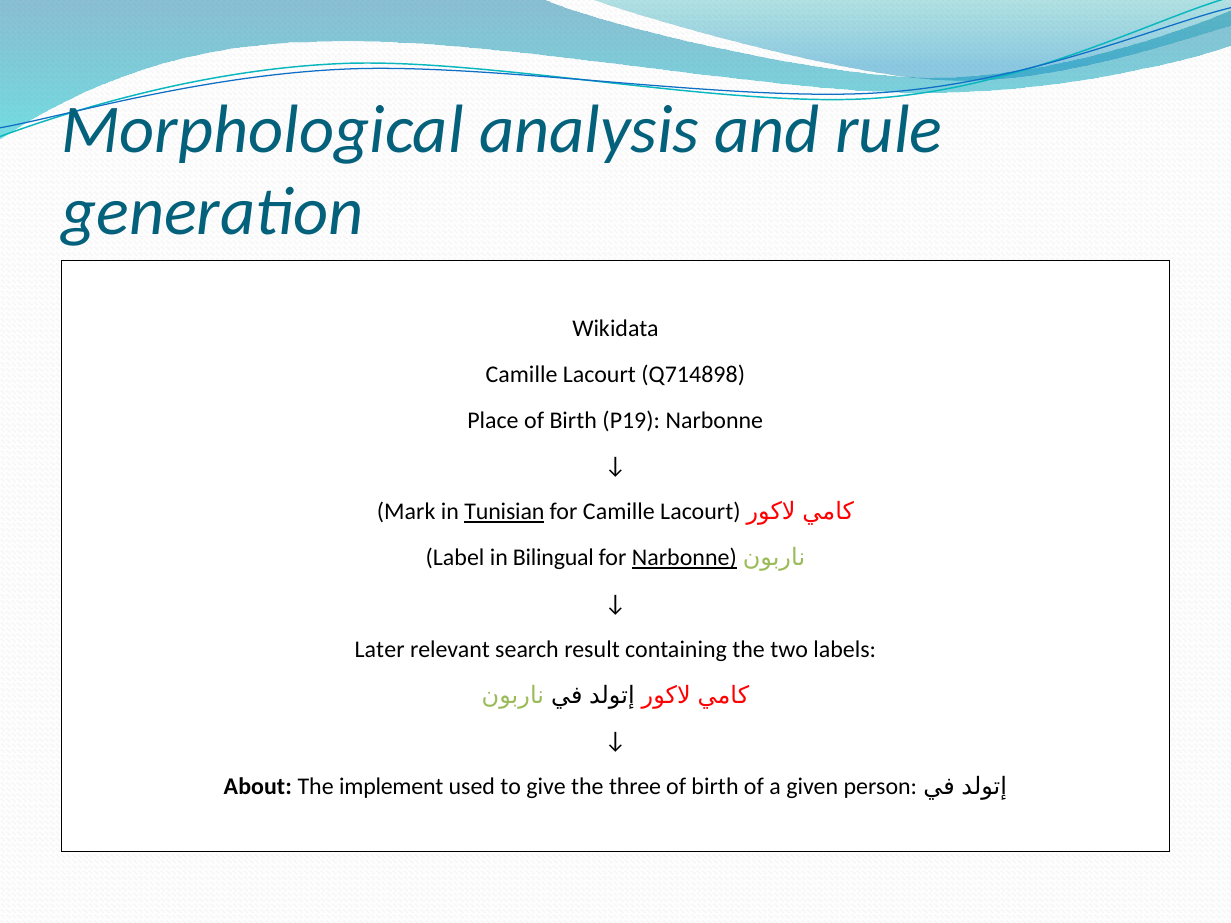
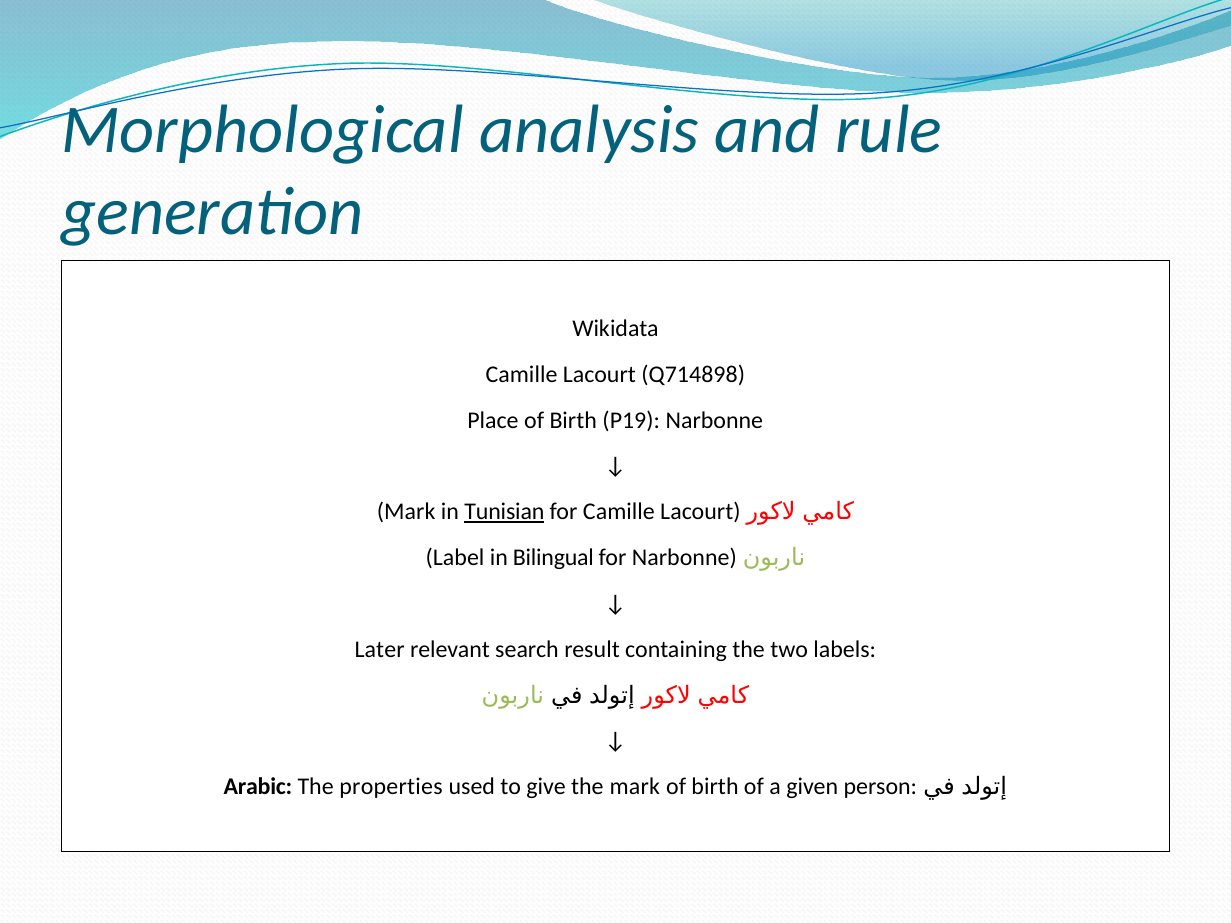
Narbonne underline: present -> none (684, 558)
About: About -> Arabic (258, 787)
implement: implement -> properties (391, 787)
the three: three -> mark (635, 787)
